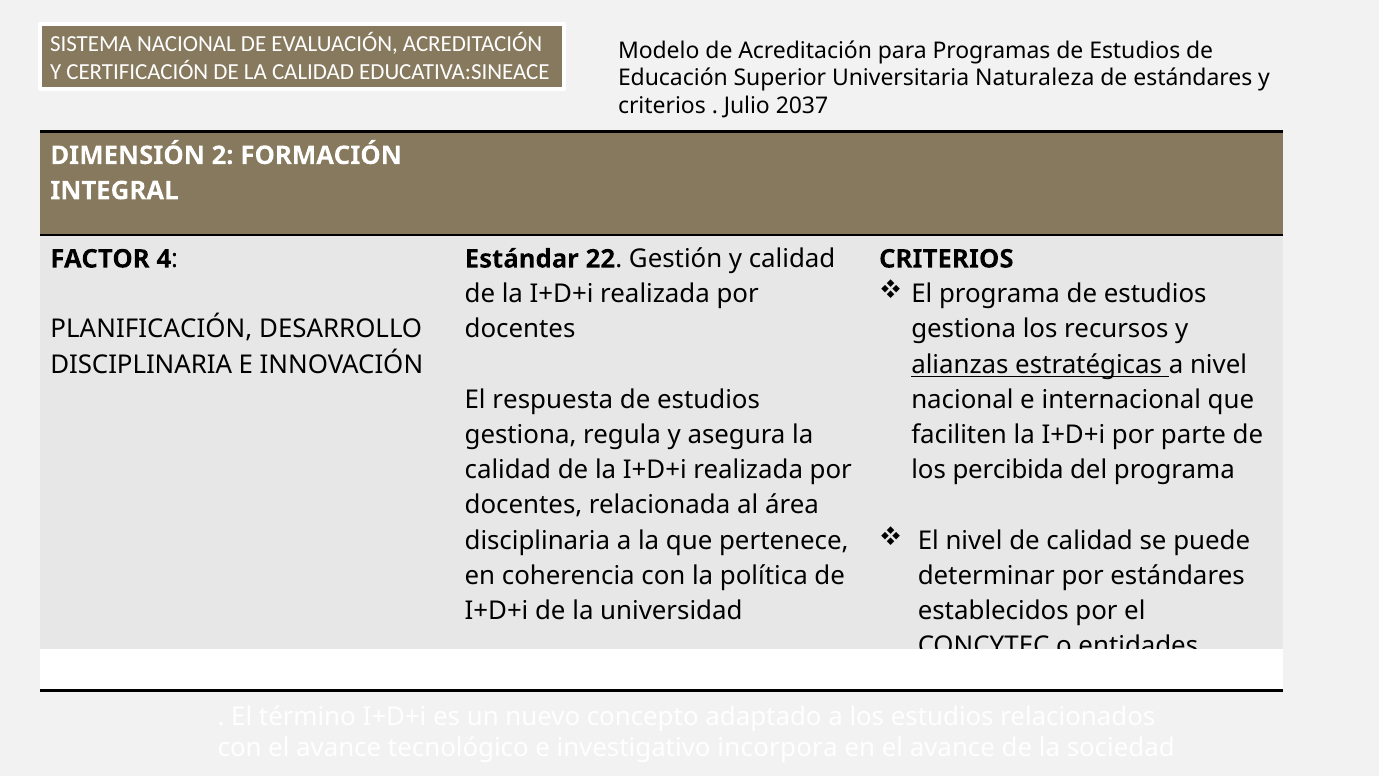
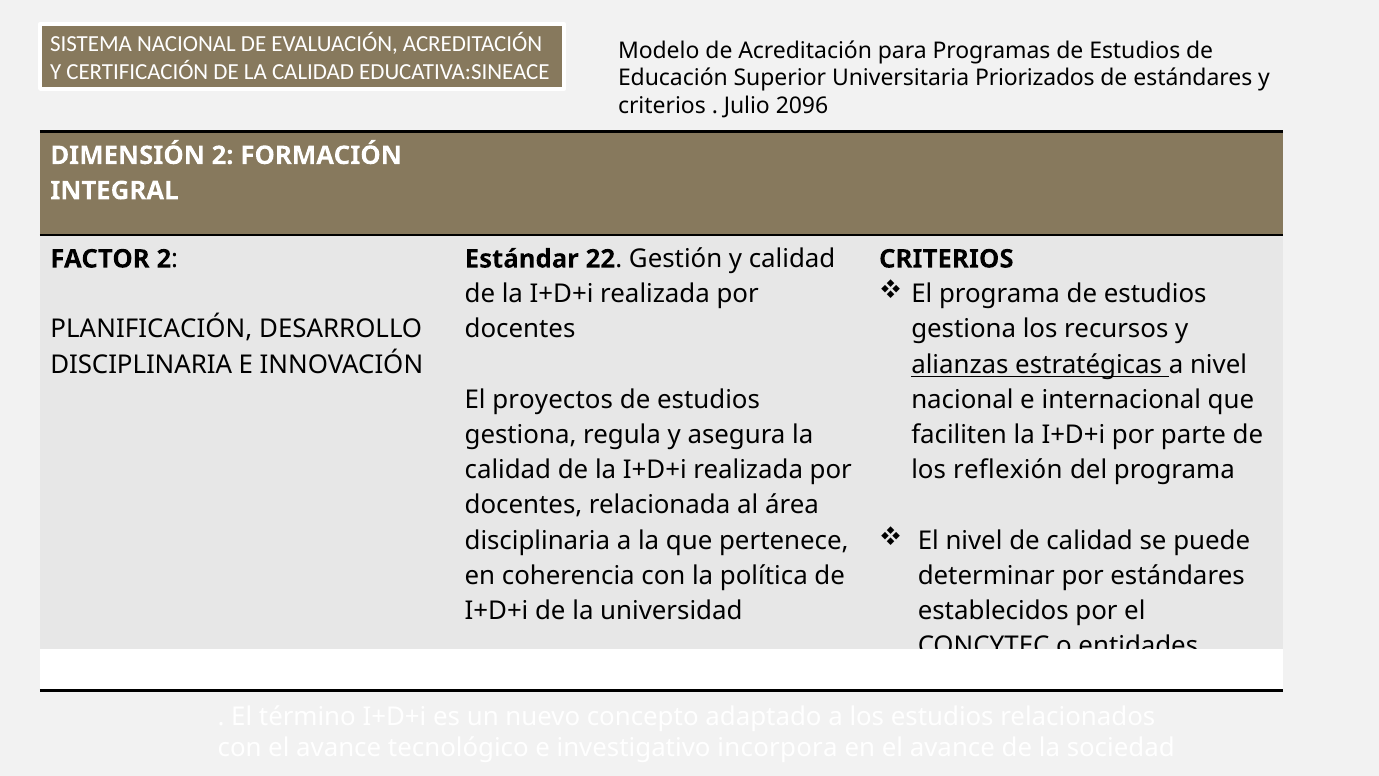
Naturaleza: Naturaleza -> Priorizados (1035, 78)
2037: 2037 -> 2096 (802, 106)
FACTOR 4: 4 -> 2 (164, 259)
respuesta: respuesta -> proyectos (553, 400)
percibida: percibida -> reflexión (1008, 470)
